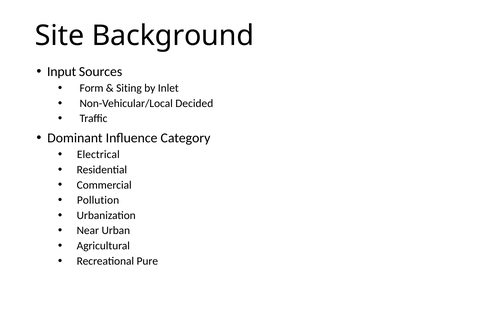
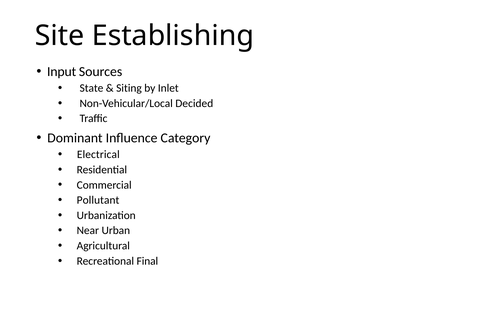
Background: Background -> Establishing (173, 36)
Form: Form -> State (91, 88)
Pollution: Pollution -> Pollutant (98, 201)
Pure: Pure -> Final (147, 262)
